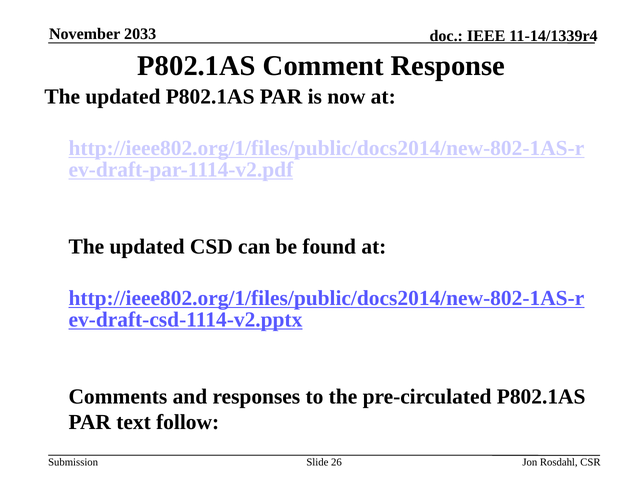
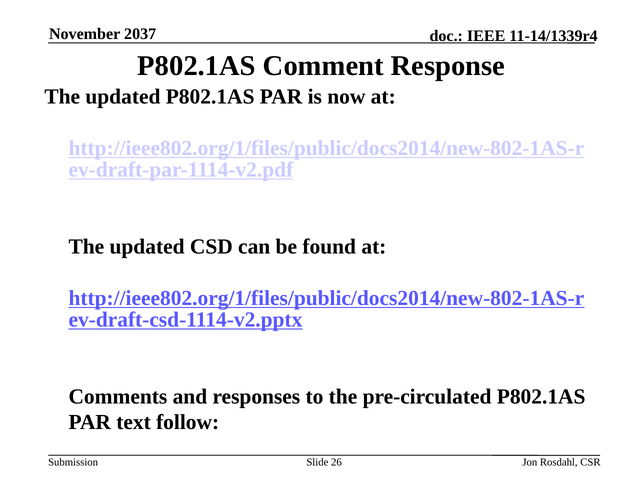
2033: 2033 -> 2037 (140, 34)
